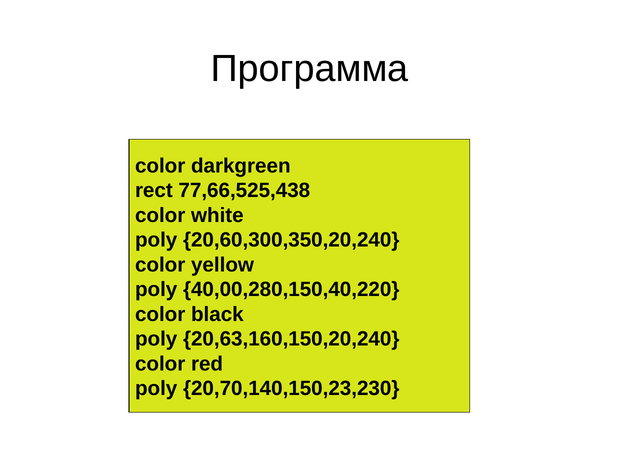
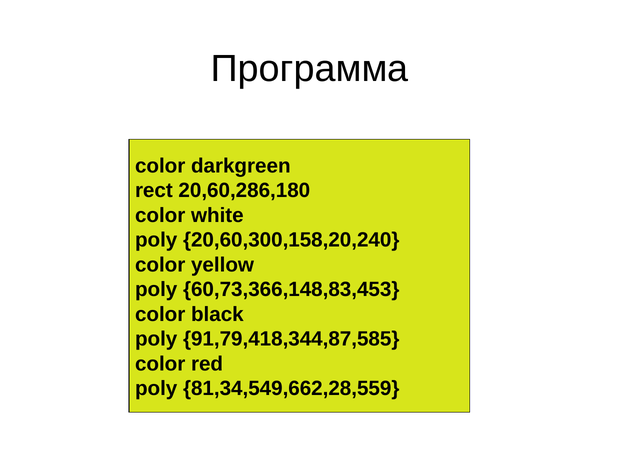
77,66,525,438: 77,66,525,438 -> 20,60,286,180 (244, 190)
20,60,300,350,20,240: 20,60,300,350,20,240 -> 20,60,300,158,20,240 (291, 240)
40,00,280,150,40,220: 40,00,280,150,40,220 -> 60,73,366,148,83,453 (291, 289)
20,63,160,150,20,240: 20,63,160,150,20,240 -> 91,79,418,344,87,585 (291, 339)
20,70,140,150,23,230: 20,70,140,150,23,230 -> 81,34,549,662,28,559 (291, 388)
